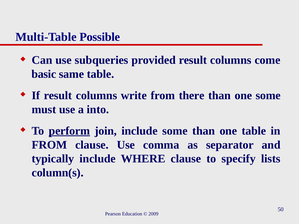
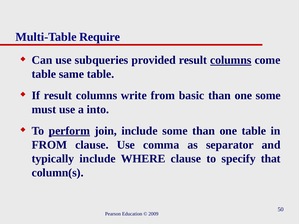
Possible: Possible -> Require (100, 37)
columns underline: none -> present (231, 60)
basic: basic -> table (44, 74)
there: there -> basic (192, 96)
lists: lists -> that (271, 159)
